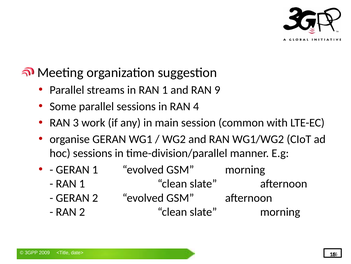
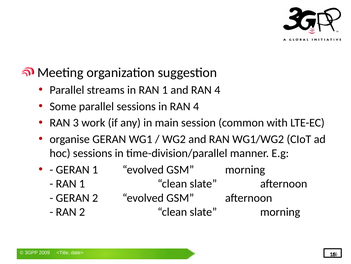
and RAN 9: 9 -> 4 (217, 90)
